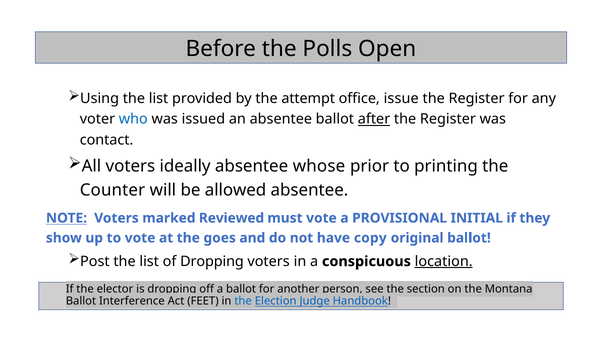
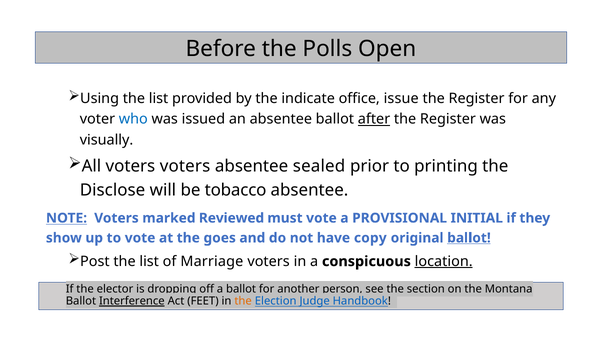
attempt: attempt -> indicate (308, 99)
contact: contact -> visually (107, 140)
voters ideally: ideally -> voters (185, 166)
whose: whose -> sealed (319, 166)
Counter: Counter -> Disclose (113, 191)
allowed: allowed -> tobacco (236, 191)
ballot underline: none -> present (469, 238)
of Dropping: Dropping -> Marriage (212, 262)
Interference underline: none -> present (132, 302)
the colour: blue -> orange (243, 302)
